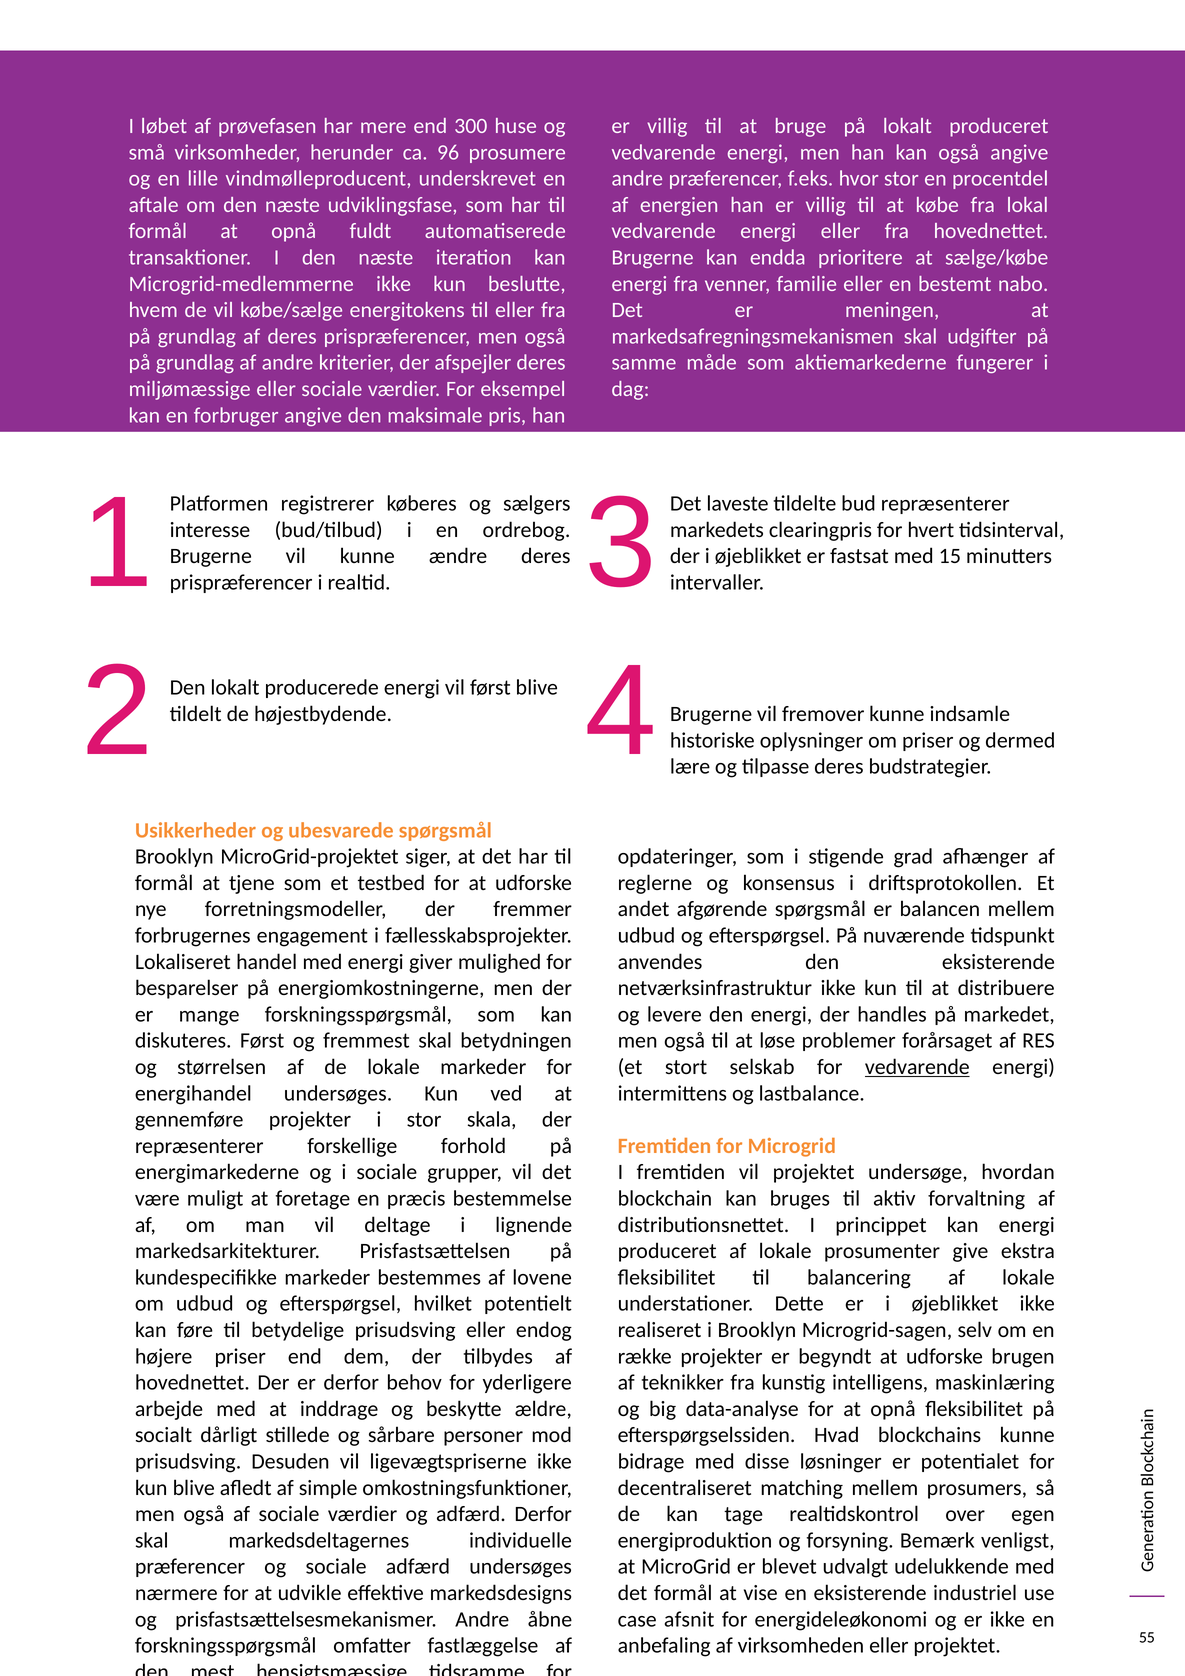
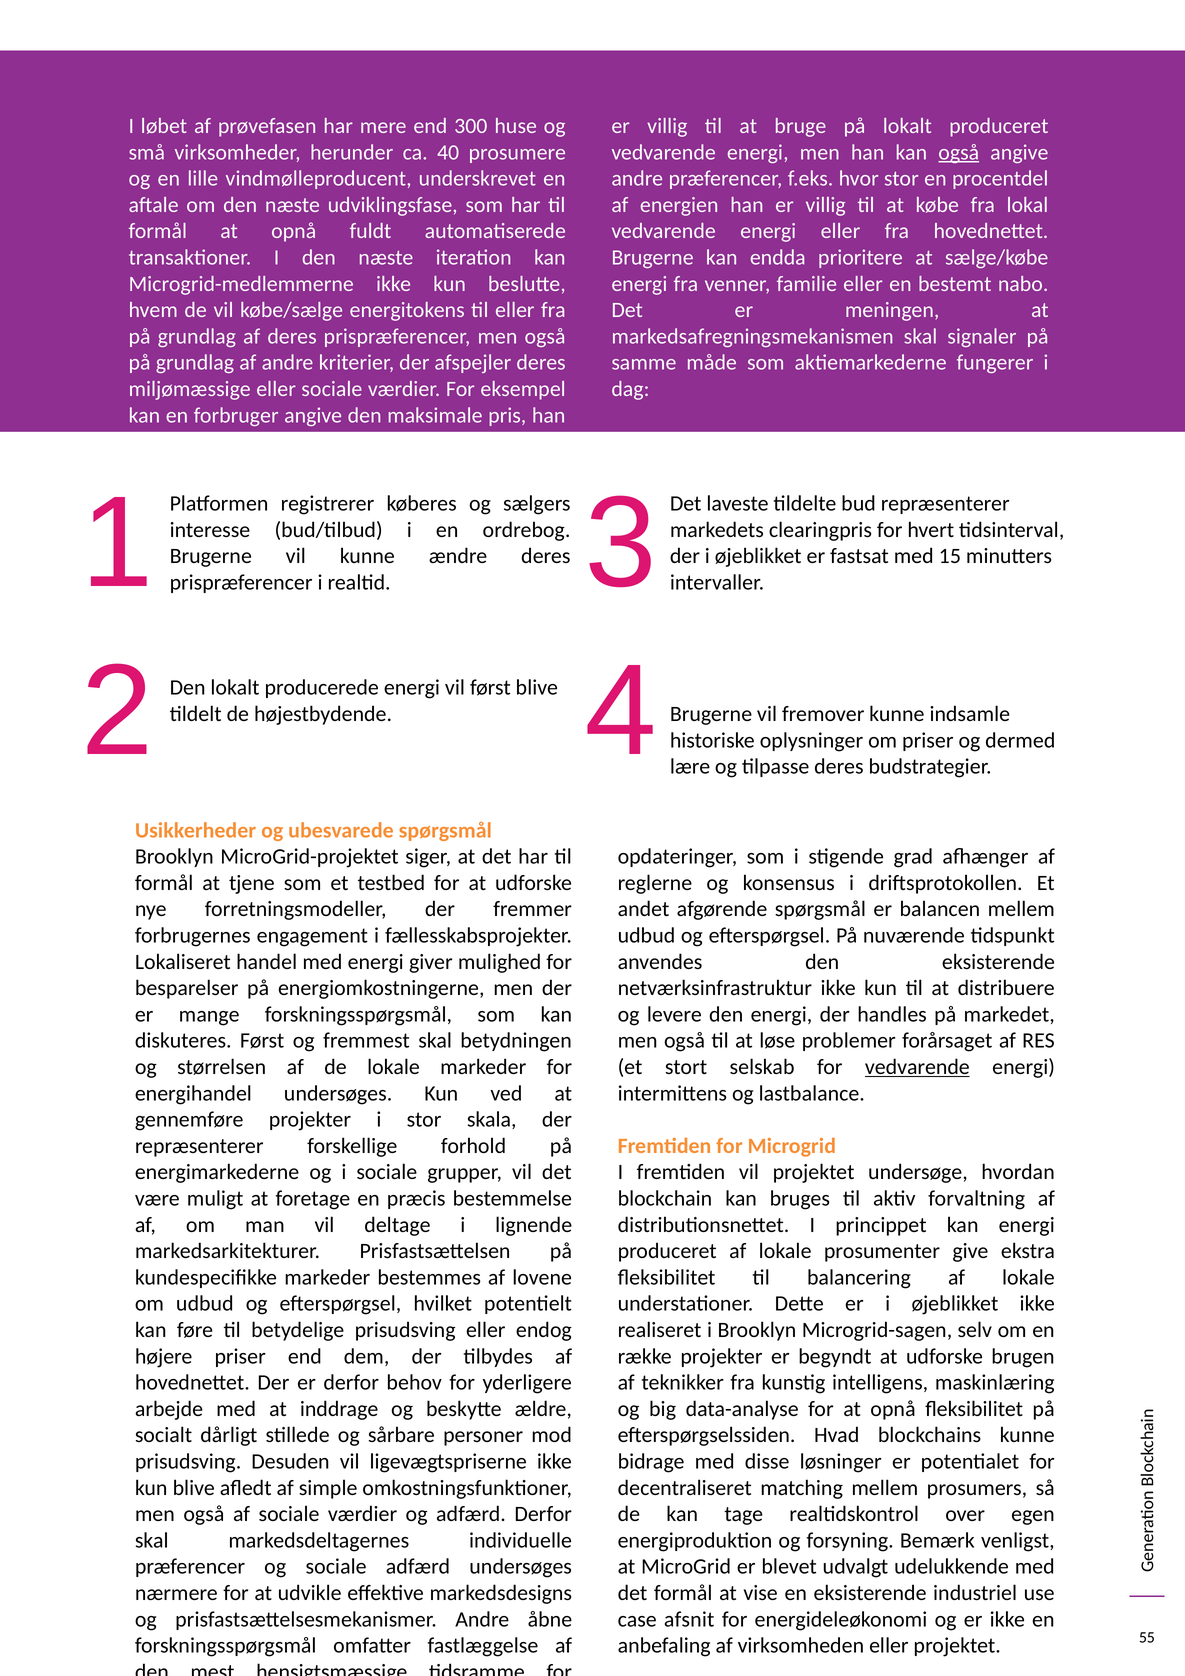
96: 96 -> 40 (448, 152)
også underline: none -> present (959, 152)
udgifter: udgifter -> signaler (982, 336)
